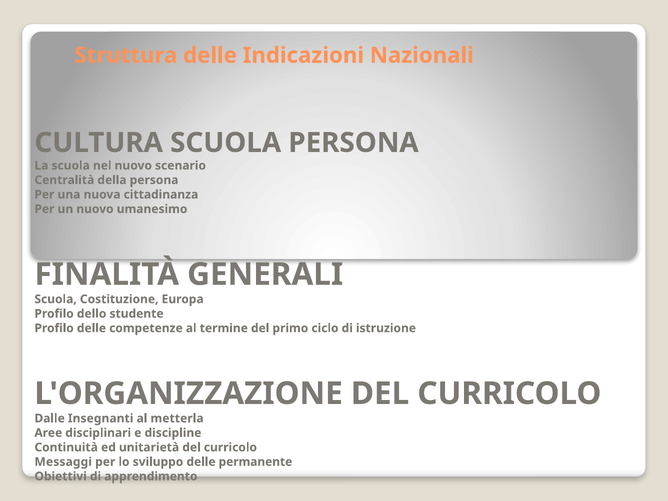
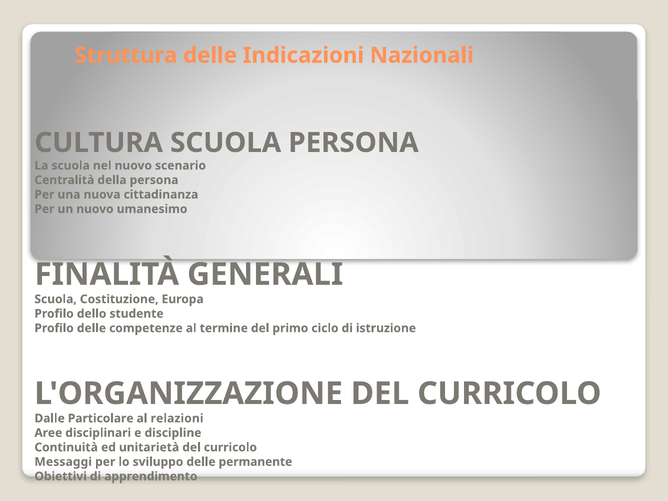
Insegnanti: Insegnanti -> Particolare (101, 418)
metterla: metterla -> relazioni (177, 418)
